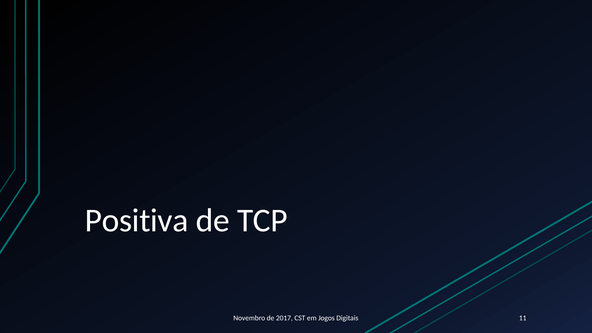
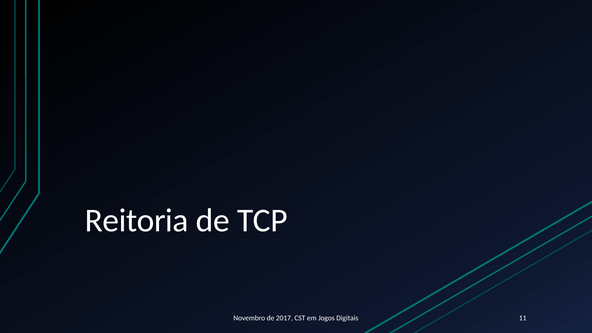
Positiva: Positiva -> Reitoria (137, 220)
